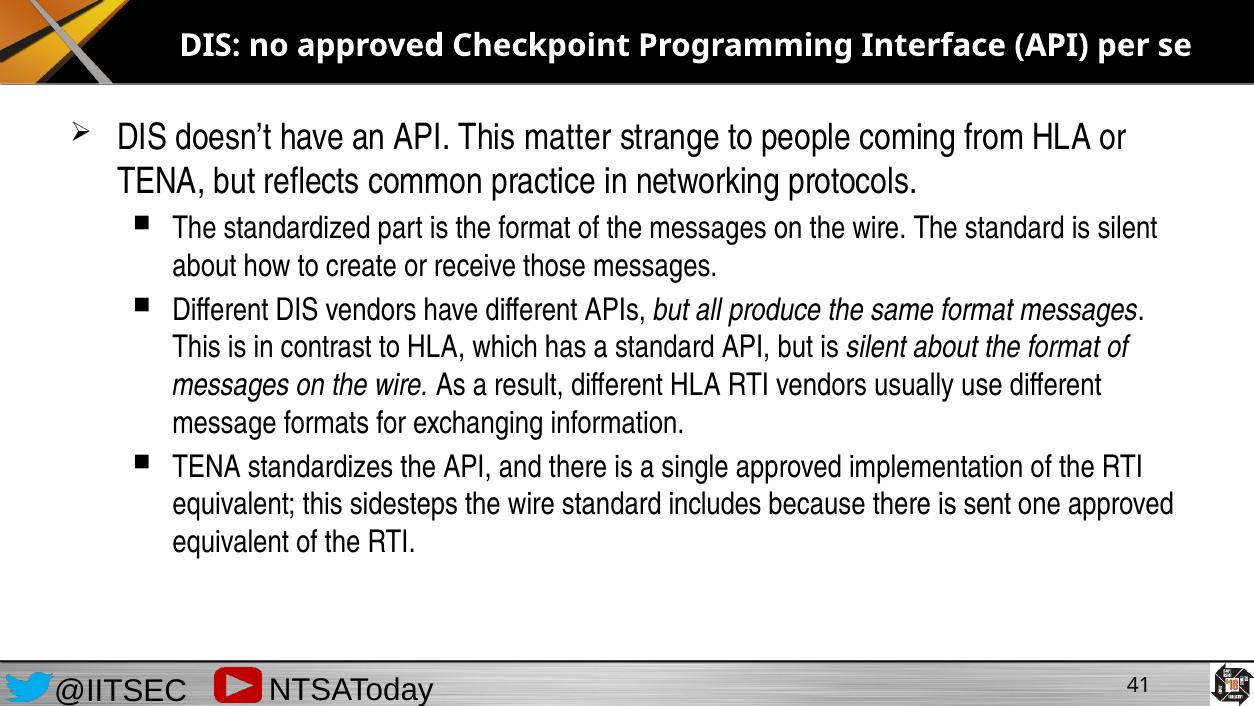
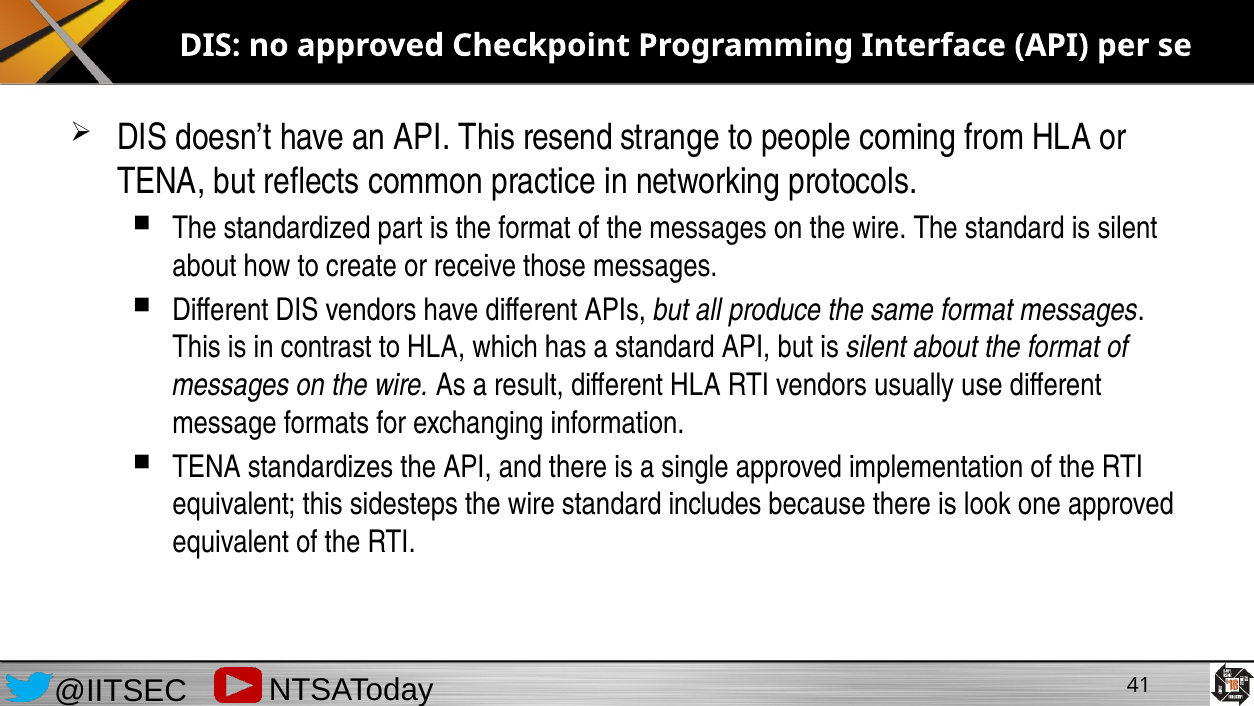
matter: matter -> resend (568, 138)
sent: sent -> look (987, 504)
